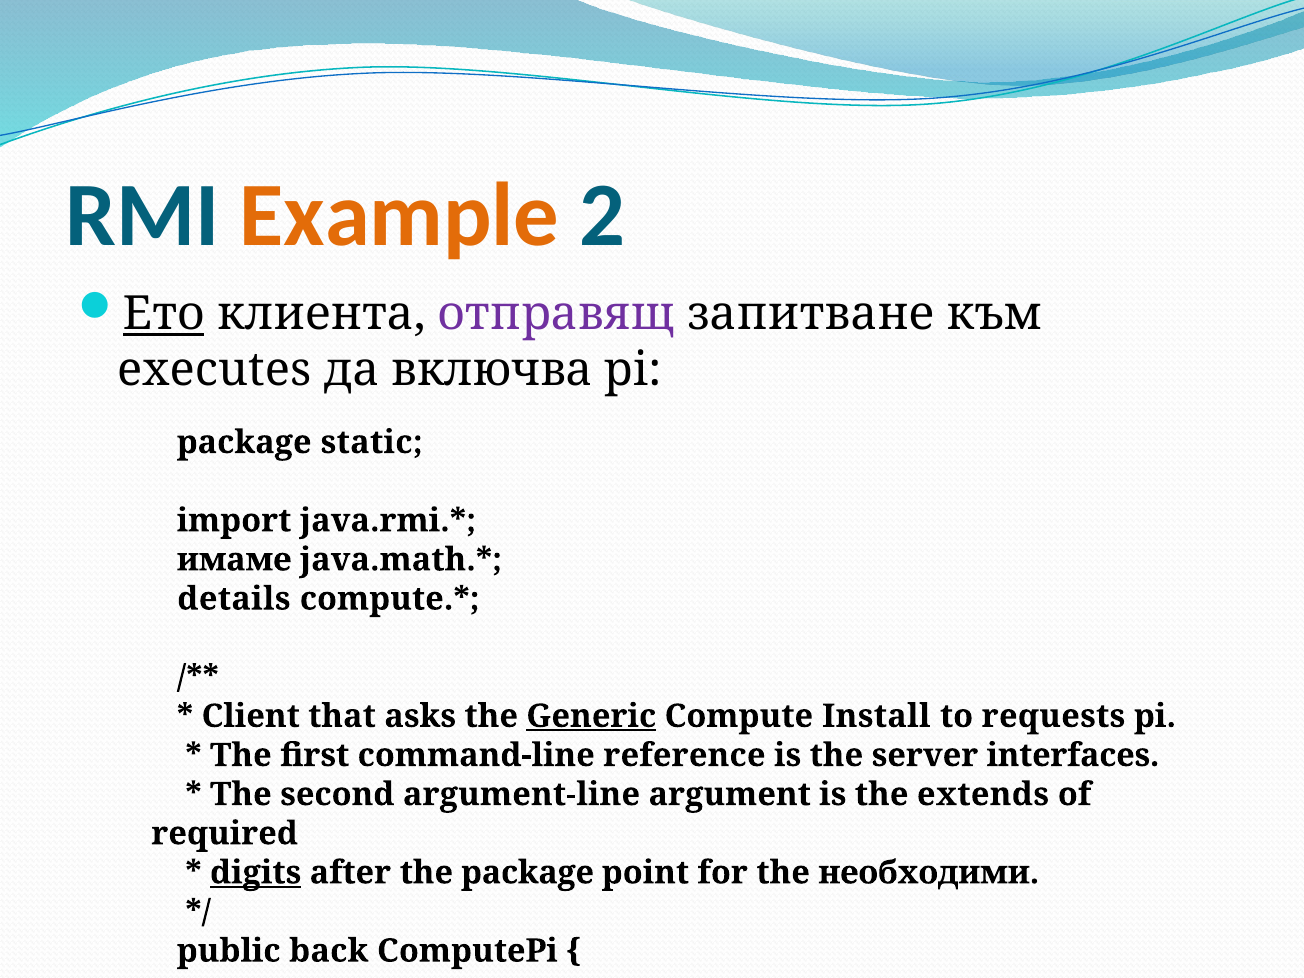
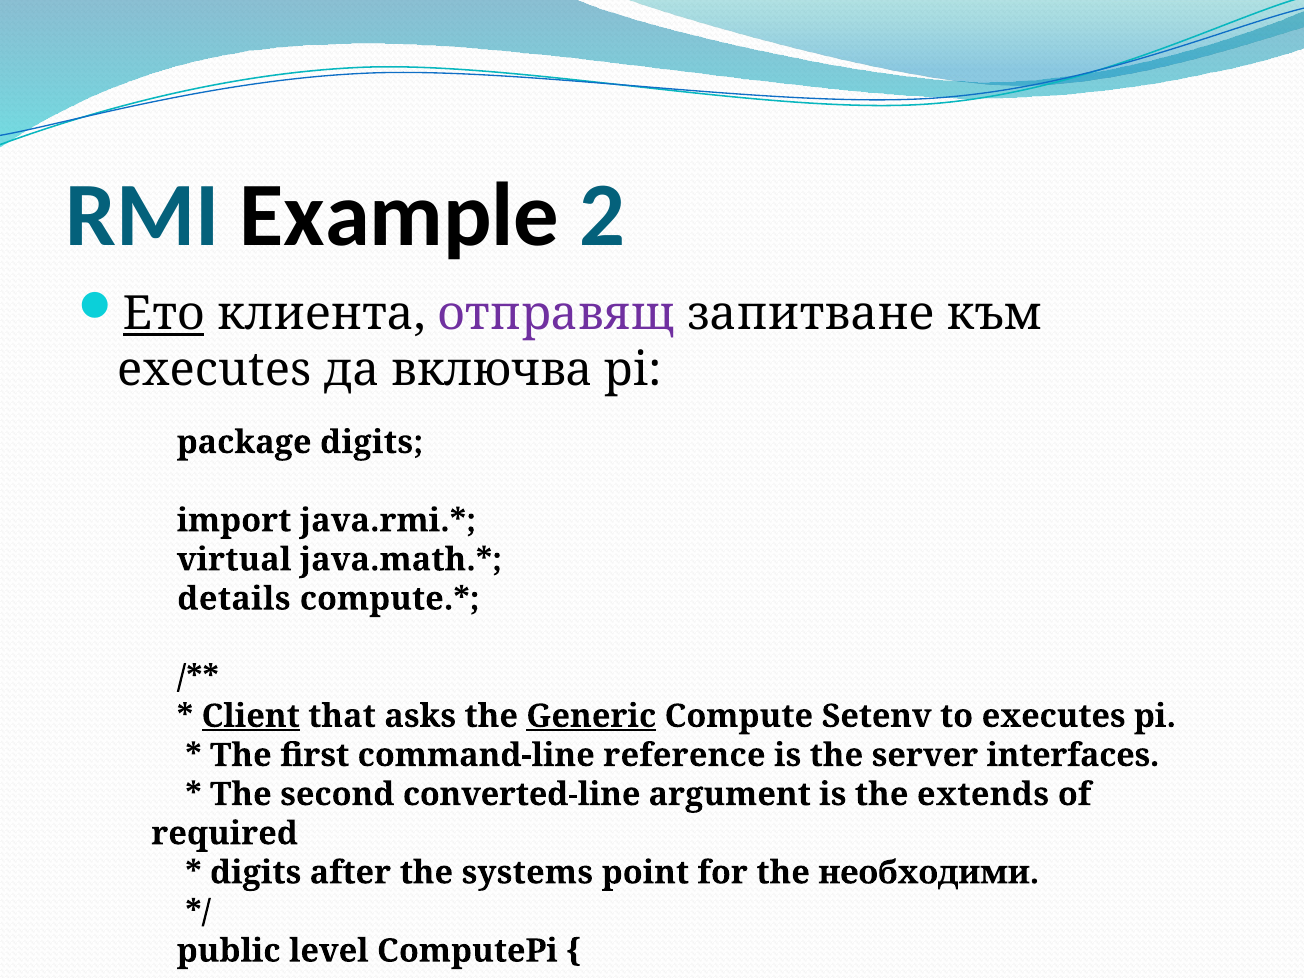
Example colour: orange -> black (399, 215)
package static: static -> digits (372, 442)
имаме: имаме -> virtual (234, 560)
Client underline: none -> present (251, 716)
Install: Install -> Setenv (877, 716)
to requests: requests -> executes (1054, 716)
argument-line: argument-line -> converted-line (522, 794)
digits underline: present -> none (256, 873)
the package: package -> systems (527, 873)
back: back -> level (329, 951)
